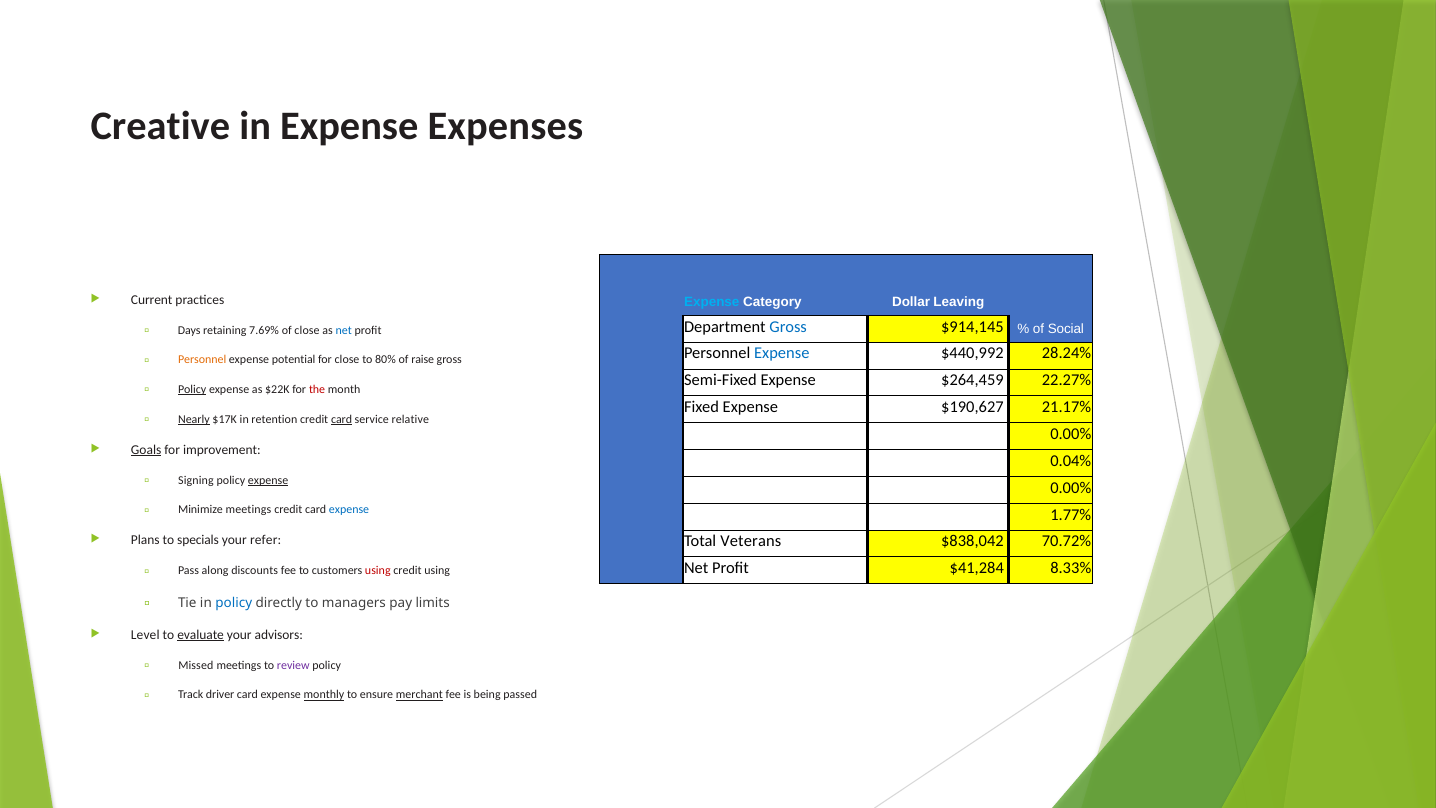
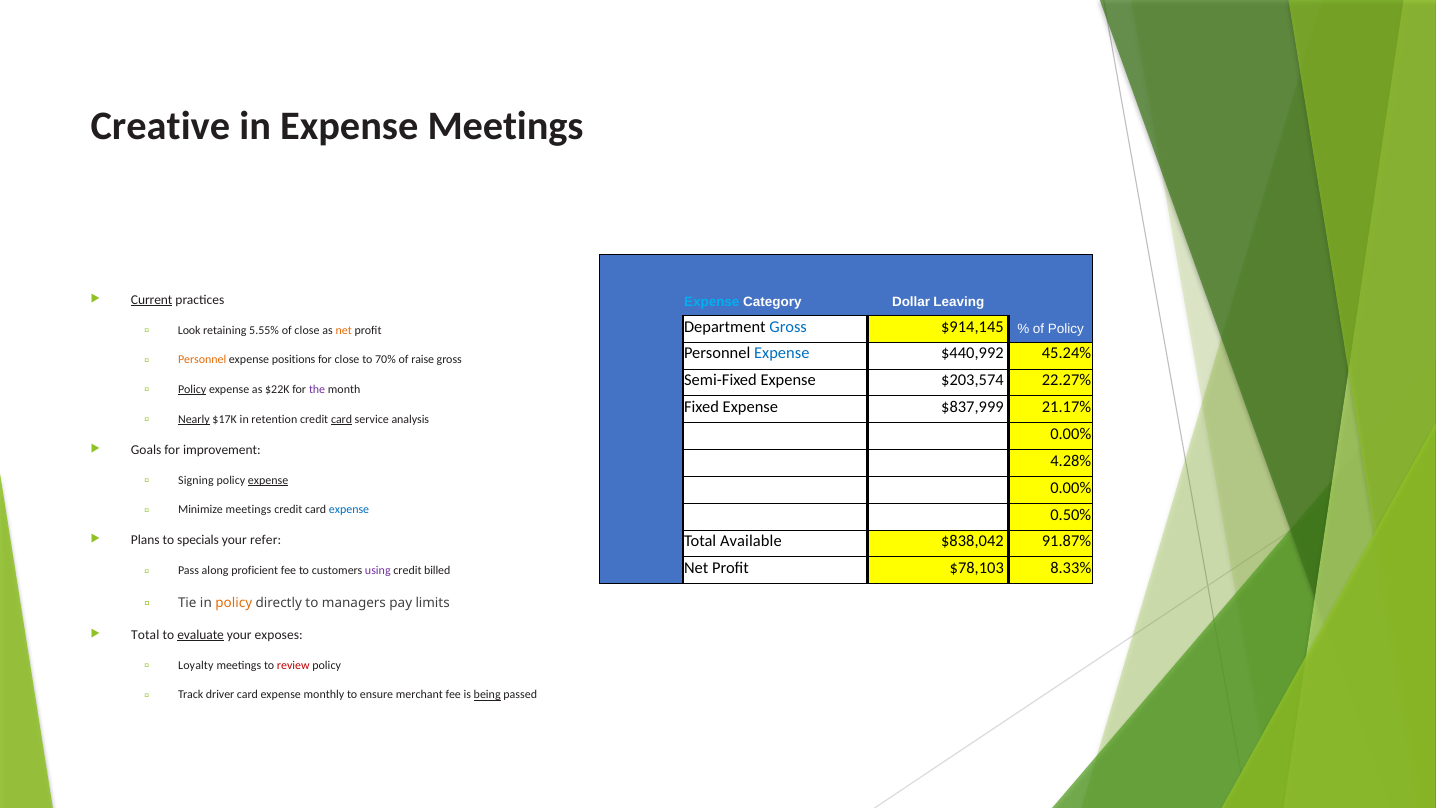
Expense Expenses: Expenses -> Meetings (505, 126)
Current underline: none -> present (152, 300)
of Social: Social -> Policy (1066, 329)
Days: Days -> Look (189, 330)
7.69%: 7.69% -> 5.55% (264, 330)
net colour: blue -> orange (344, 330)
28.24%: 28.24% -> 45.24% (1066, 353)
potential: potential -> positions (294, 360)
80%: 80% -> 70% (386, 360)
$264,459: $264,459 -> $203,574 (972, 380)
the colour: red -> purple (317, 389)
$190,627: $190,627 -> $837,999 (972, 407)
relative: relative -> analysis (410, 419)
Goals underline: present -> none (146, 450)
0.04%: 0.04% -> 4.28% (1071, 461)
1.77%: 1.77% -> 0.50% (1071, 514)
Veterans: Veterans -> Available (751, 541)
70.72%: 70.72% -> 91.87% (1066, 541)
$41,284: $41,284 -> $78,103 (977, 568)
discounts: discounts -> proficient (255, 571)
using colour: red -> purple (378, 571)
credit using: using -> billed (437, 571)
policy colour: blue -> orange (234, 603)
Level: Level -> Total (145, 635)
advisors: advisors -> exposes (279, 635)
Missed: Missed -> Loyalty (196, 665)
review colour: purple -> red (293, 665)
monthly underline: present -> none (324, 695)
merchant underline: present -> none (419, 695)
being underline: none -> present (487, 695)
